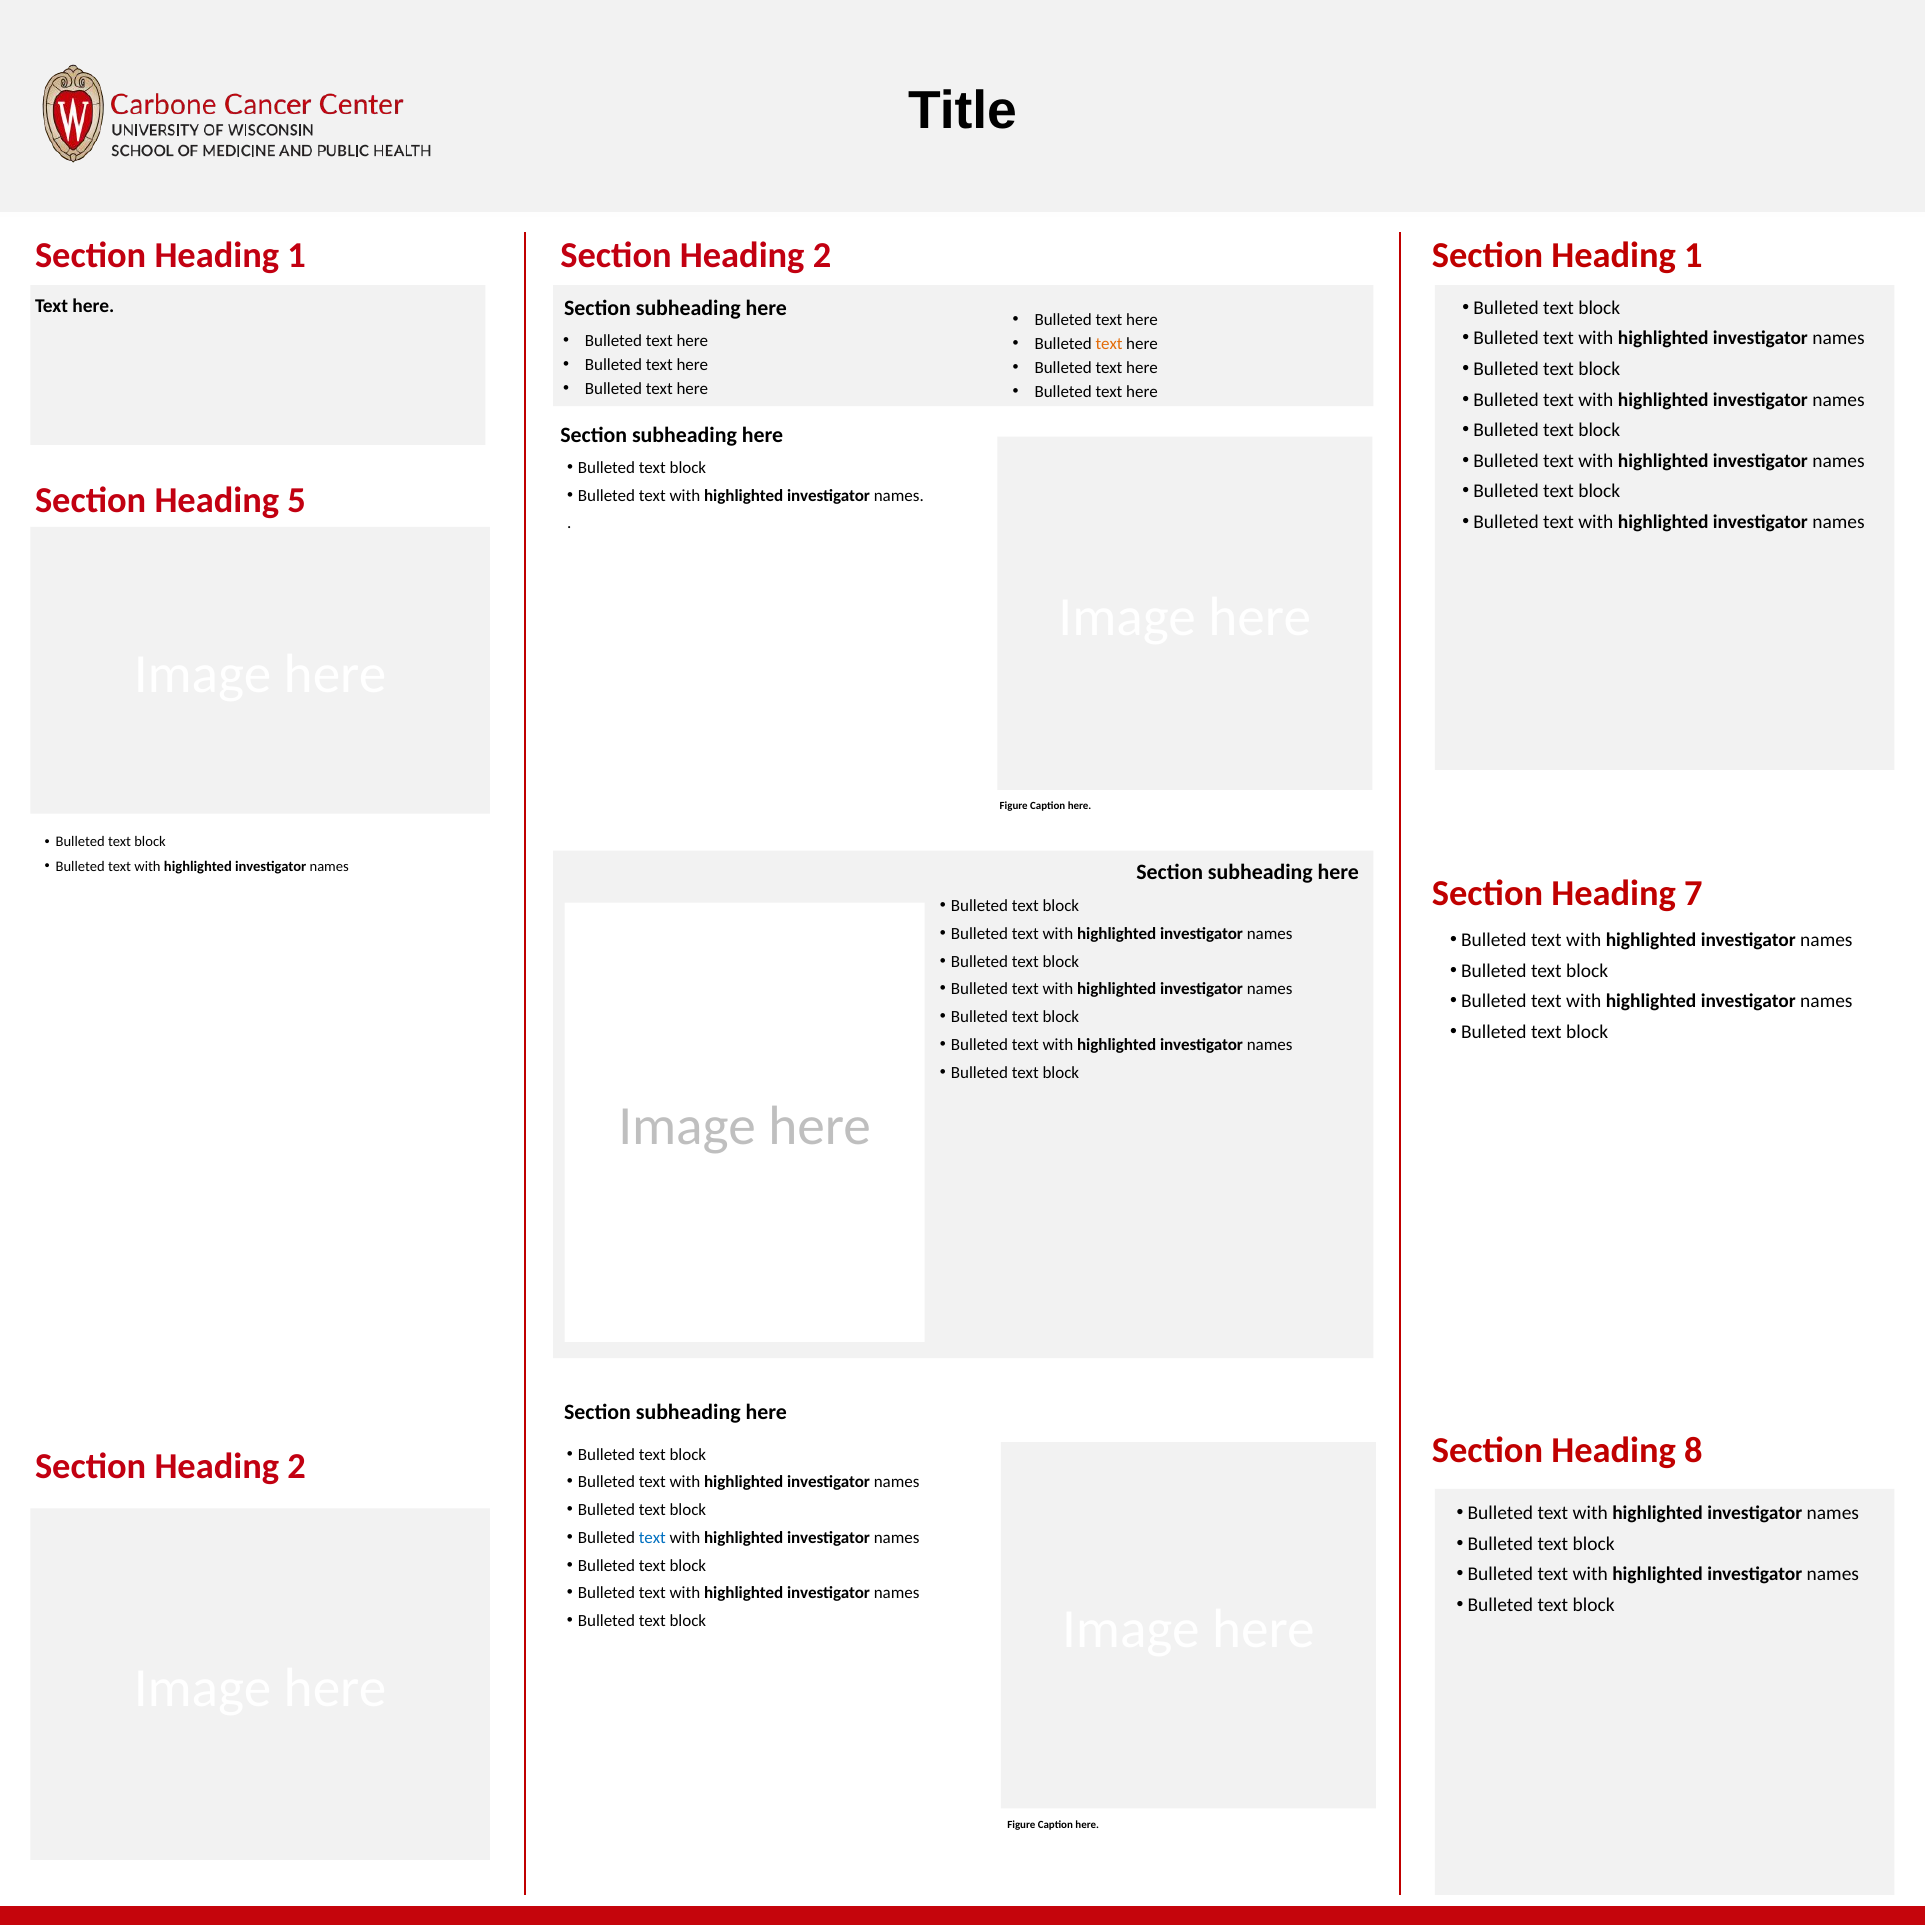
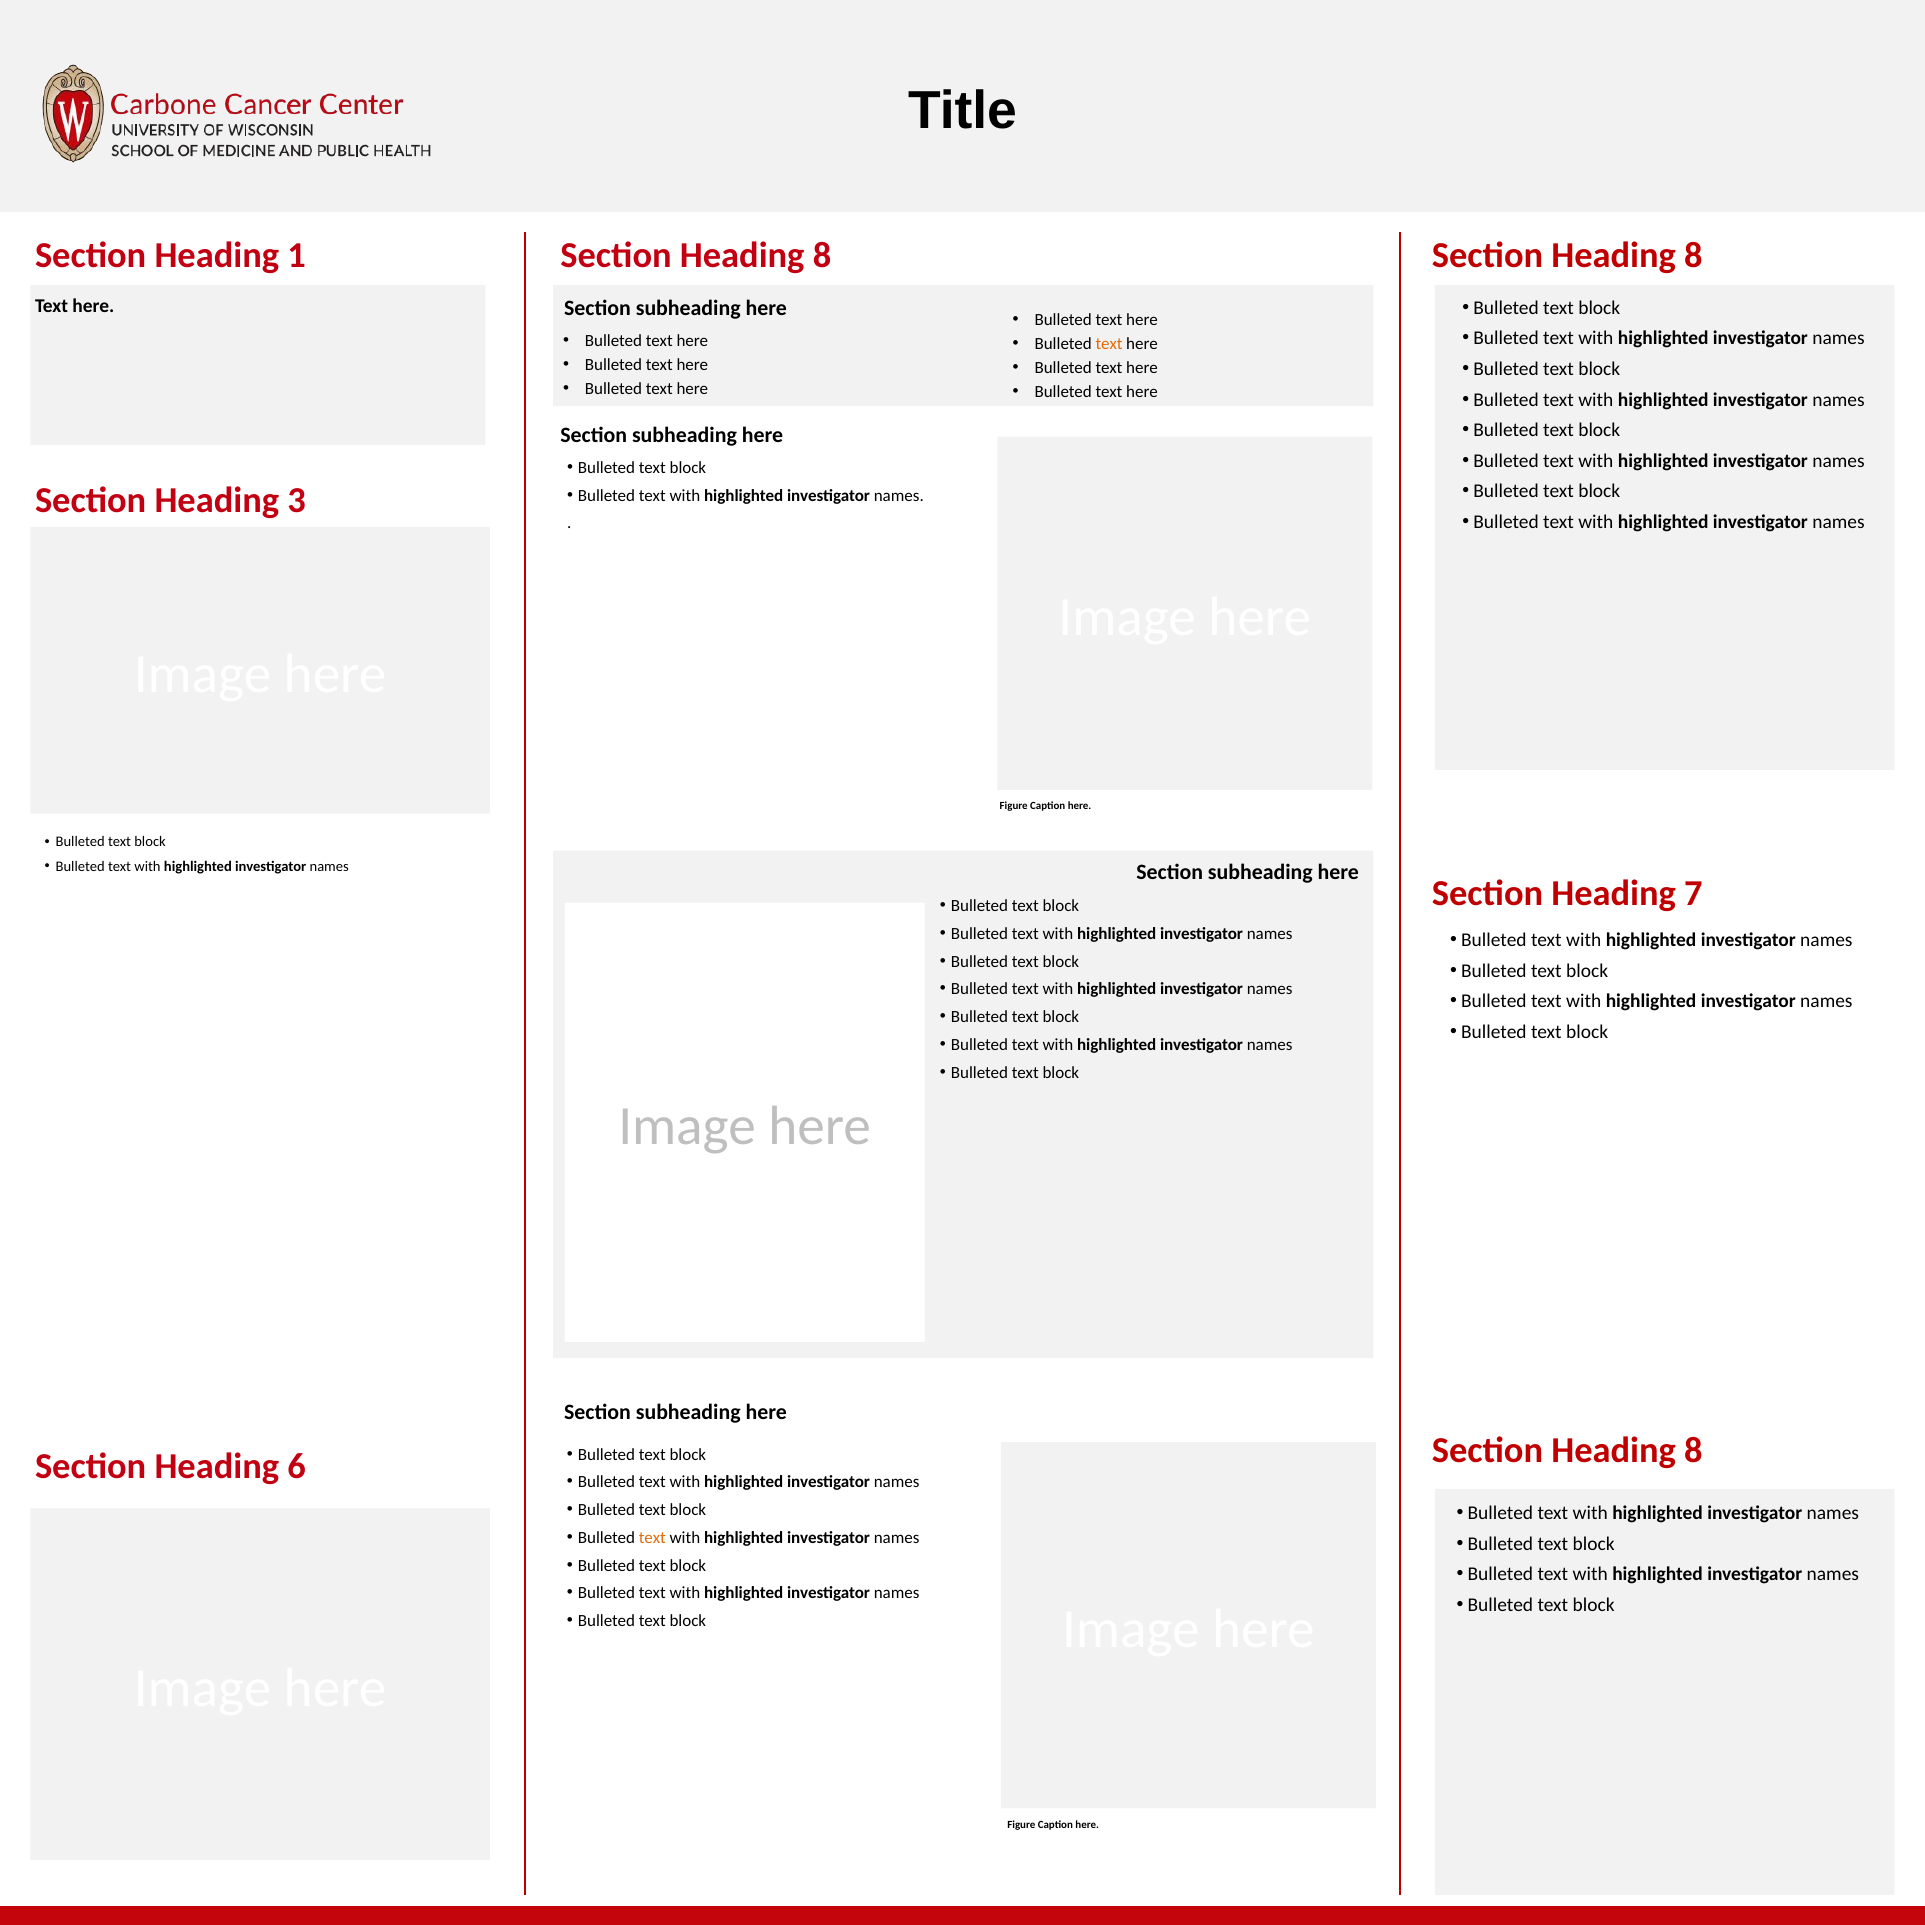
1 Section Heading 2: 2 -> 8 (822, 256)
1: 1 -> 8 (1693, 256)
5: 5 -> 3 (297, 501)
2: 2 -> 6 (297, 1467)
text colour: blue -> orange (652, 1538)
